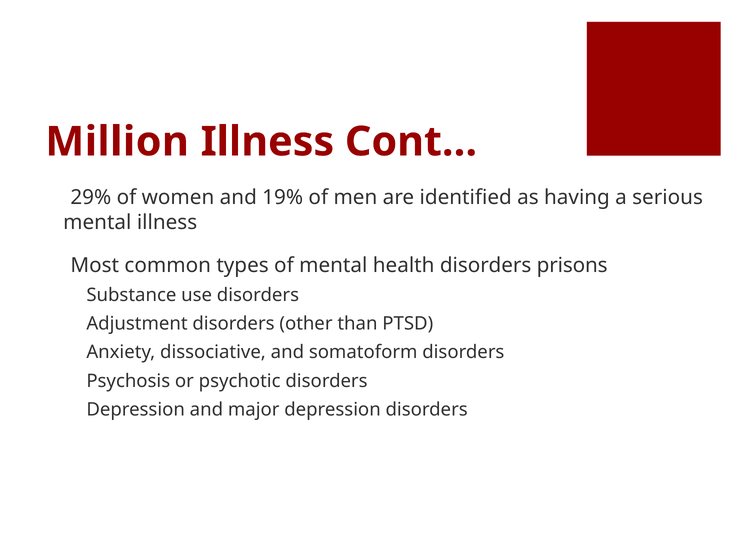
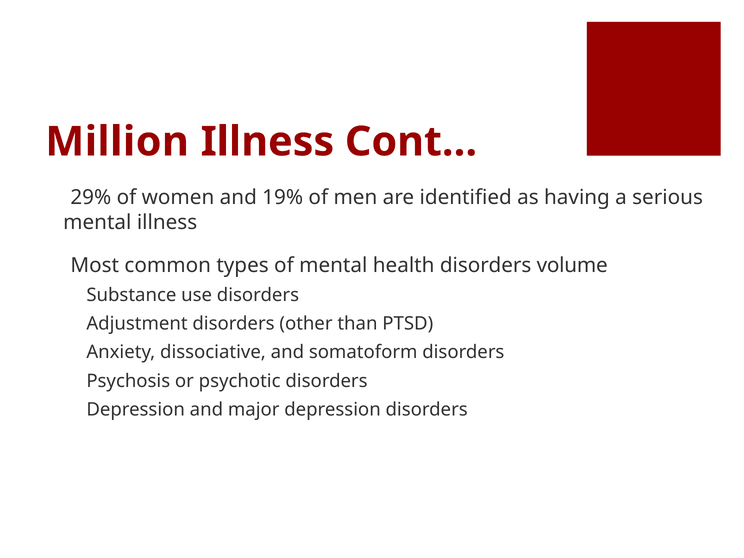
prisons: prisons -> volume (572, 266)
